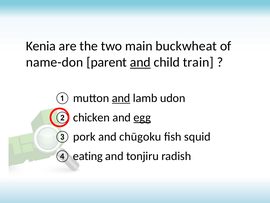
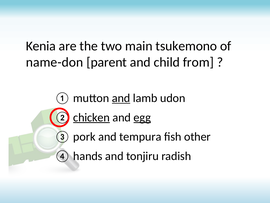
buckwheat: buckwheat -> tsukemono (186, 46)
and underline: present -> none (140, 62)
train: train -> from (198, 62)
chicken underline: none -> present (91, 117)
chūgoku: chūgoku -> tempura (140, 136)
squid: squid -> other (197, 136)
eating: eating -> hands (88, 156)
